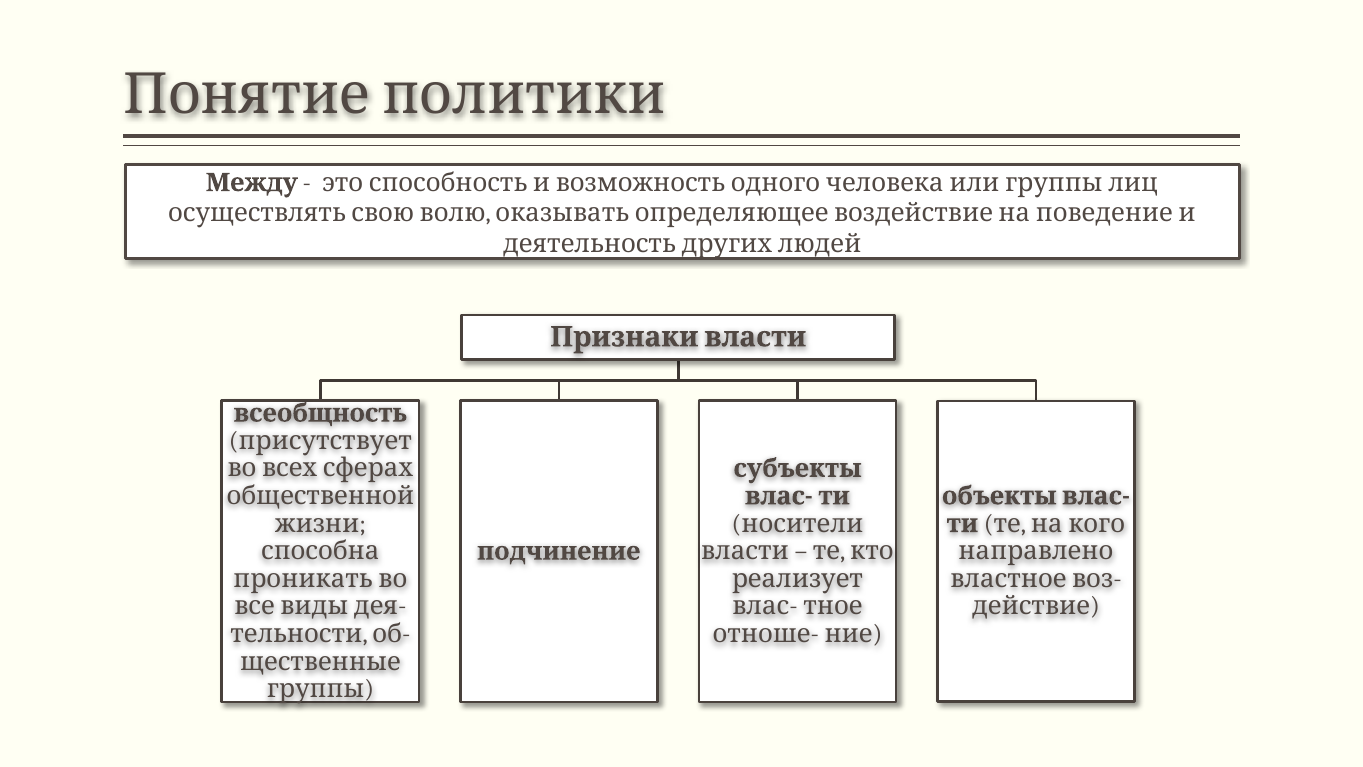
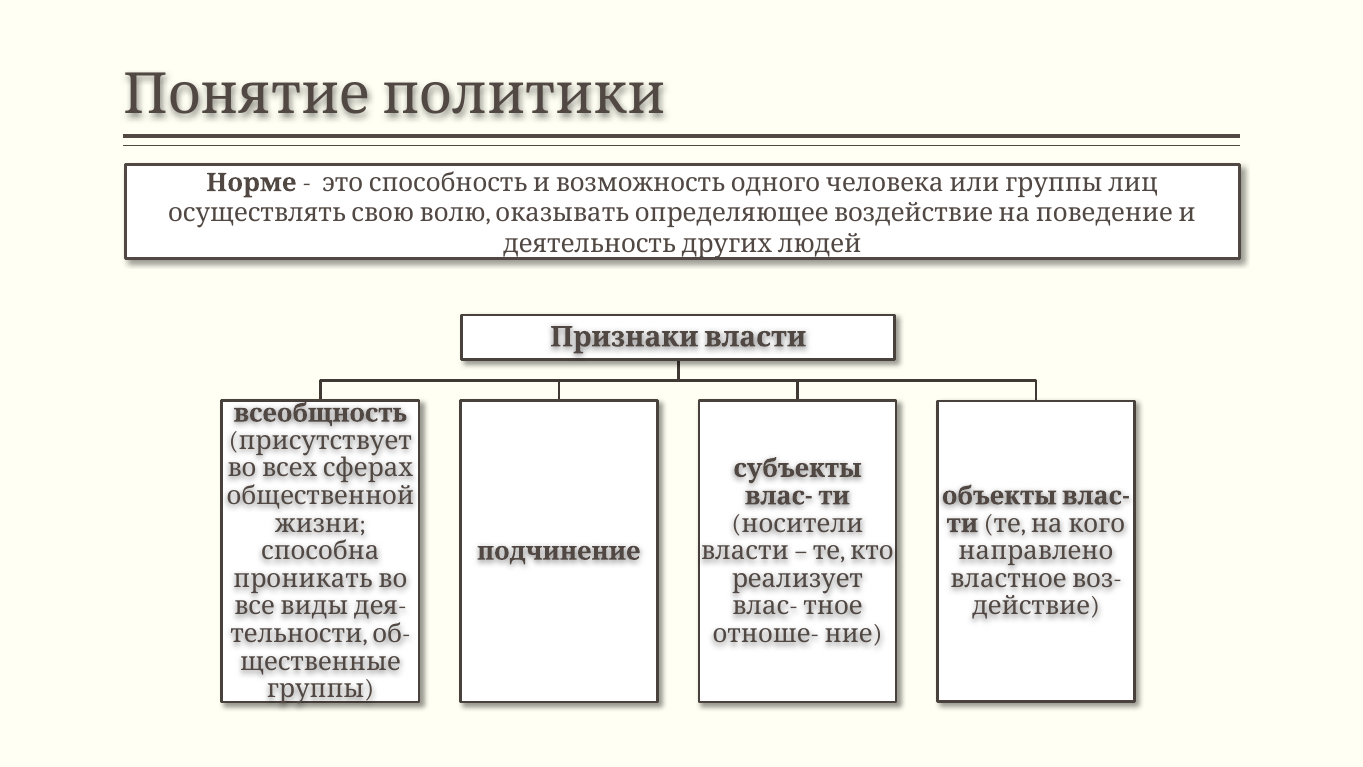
Между: Между -> Норме (251, 183)
